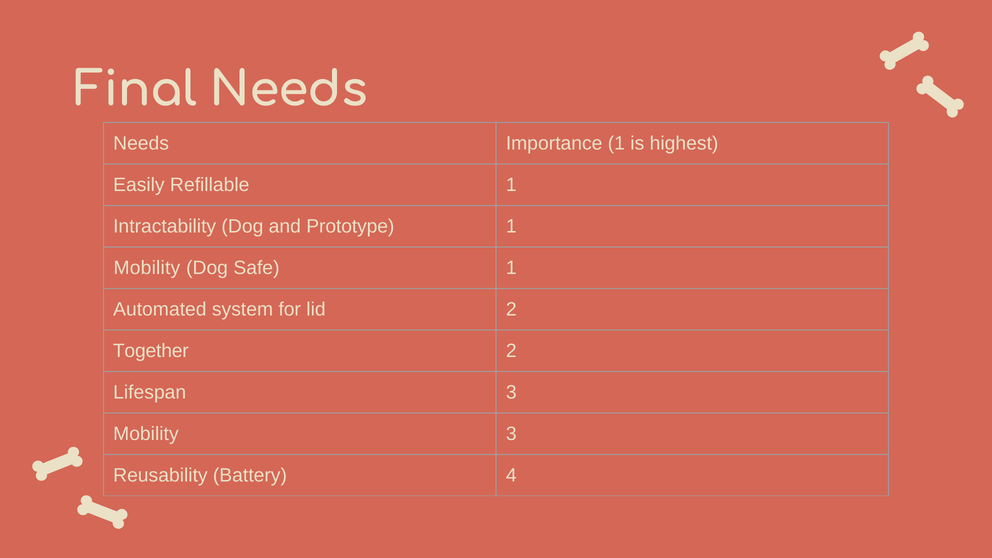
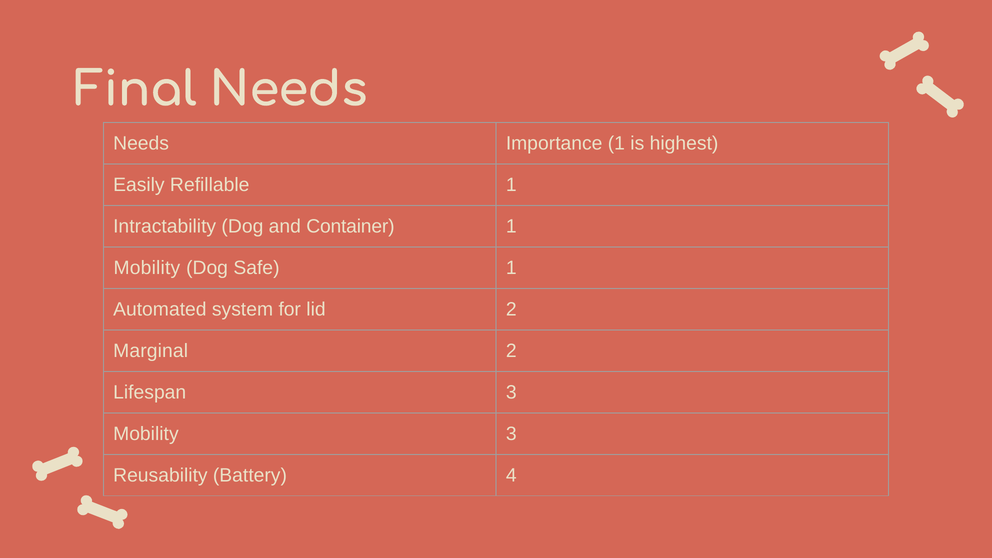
Prototype: Prototype -> Container (350, 227)
Together: Together -> Marginal (151, 351)
